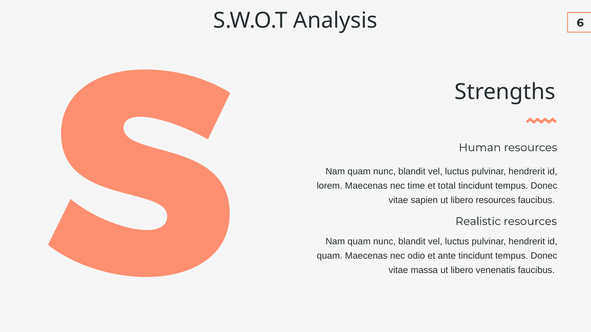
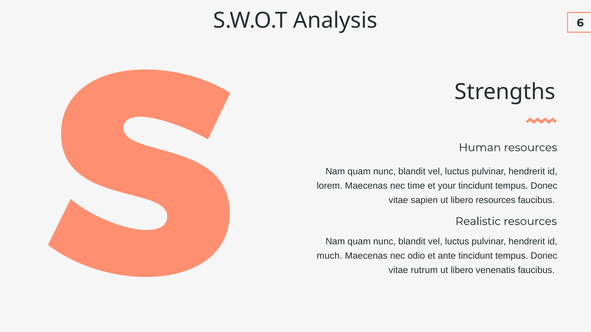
total: total -> your (447, 186)
quam: quam -> much (330, 256)
massa: massa -> rutrum (424, 271)
